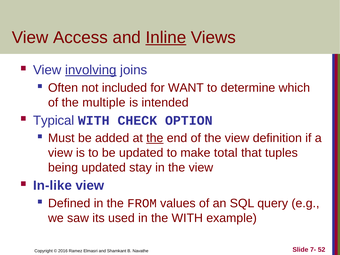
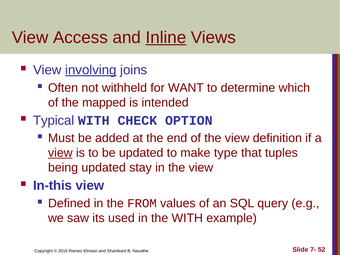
included: included -> withheld (124, 88)
multiple: multiple -> mapped (104, 102)
the underline: present -> none (155, 138)
view underline: none -> present (60, 153)
total: total -> type (226, 153)
In-like: In-like -> In-this (53, 186)
